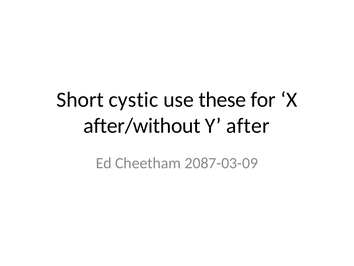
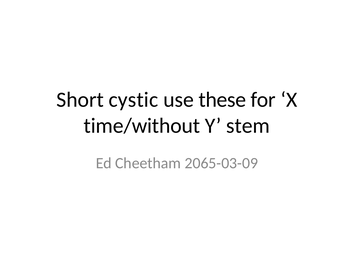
after/without: after/without -> time/without (142, 125)
after: after -> stem (248, 125)
2087-03-09: 2087-03-09 -> 2065-03-09 (221, 163)
